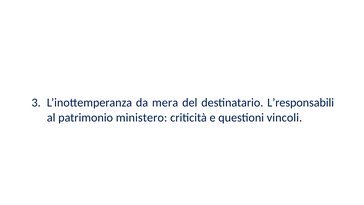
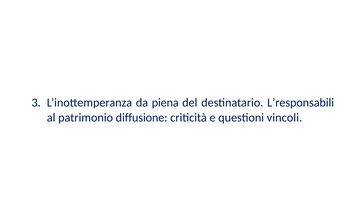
mera: mera -> piena (165, 103)
ministero: ministero -> diffusione (142, 117)
